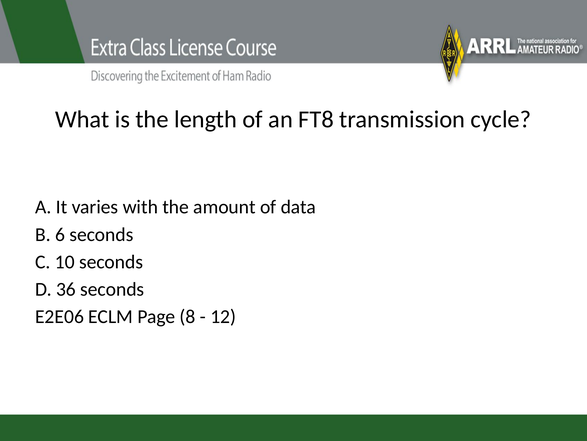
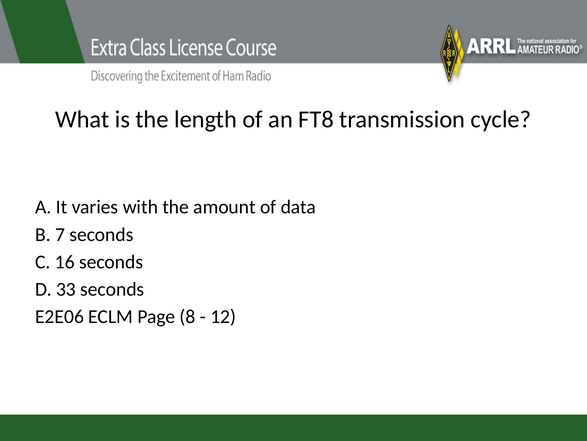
6: 6 -> 7 (60, 234)
10: 10 -> 16 (65, 262)
36: 36 -> 33 (66, 289)
